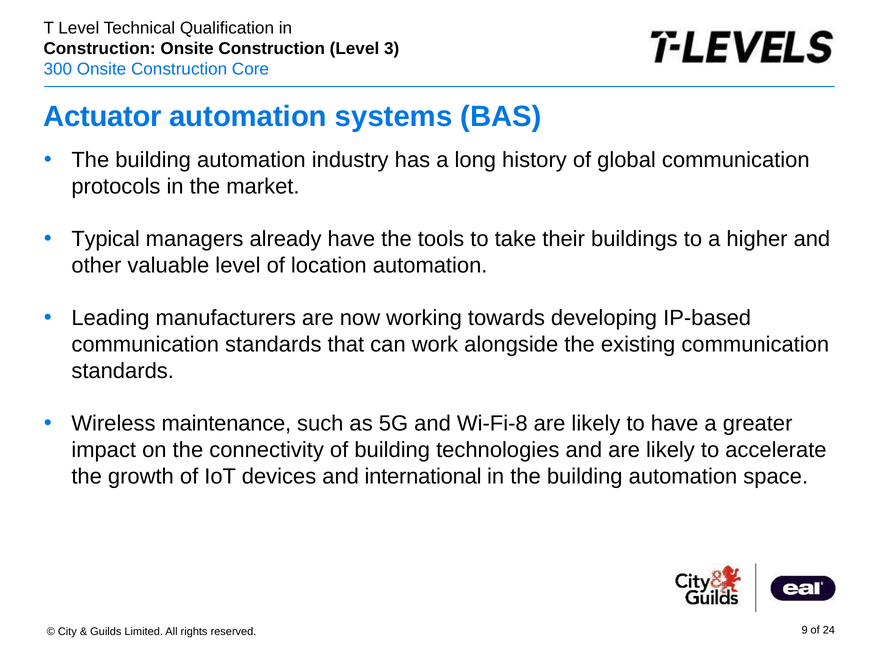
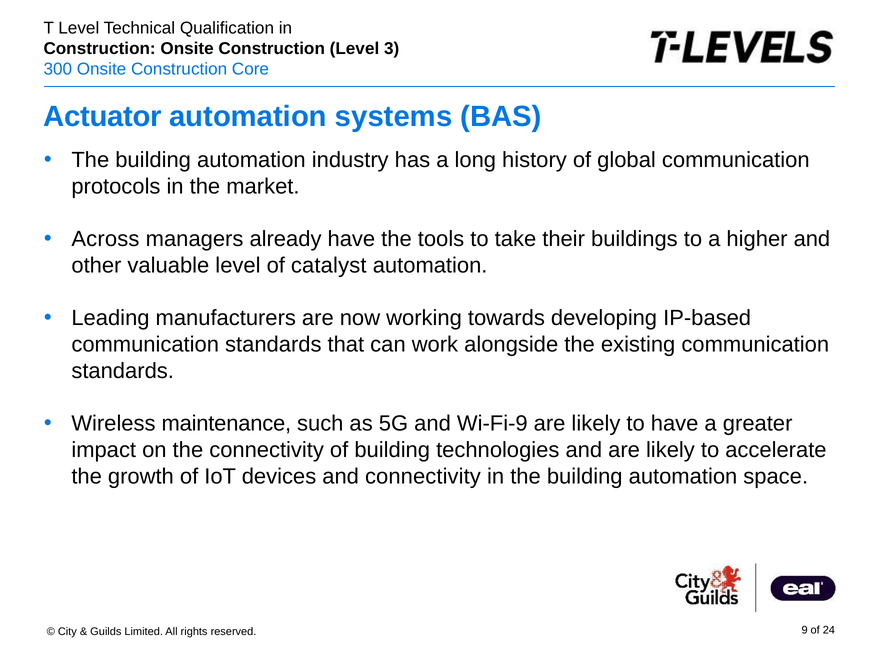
Typical: Typical -> Across (105, 239)
location: location -> catalyst (329, 266)
Wi-Fi-8: Wi-Fi-8 -> Wi-Fi-9 (492, 424)
and international: international -> connectivity (423, 477)
